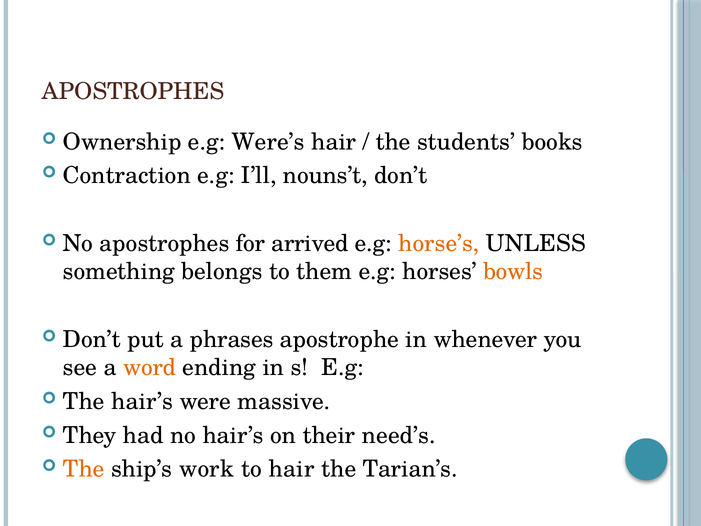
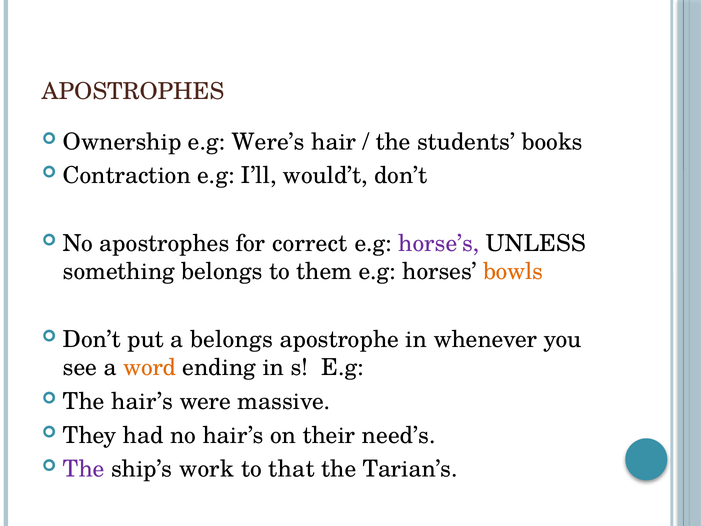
nouns’t: nouns’t -> would’t (325, 176)
arrived: arrived -> correct (310, 243)
horse’s colour: orange -> purple (439, 243)
a phrases: phrases -> belongs (232, 339)
The colour: orange -> purple (84, 469)
to hair: hair -> that (292, 469)
